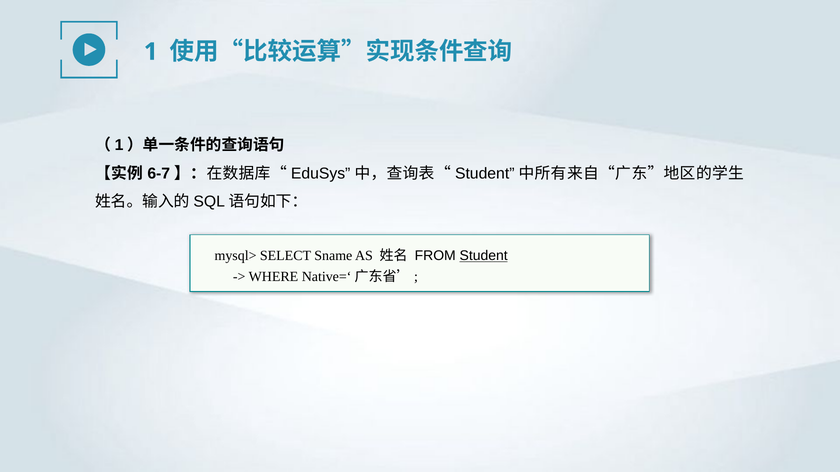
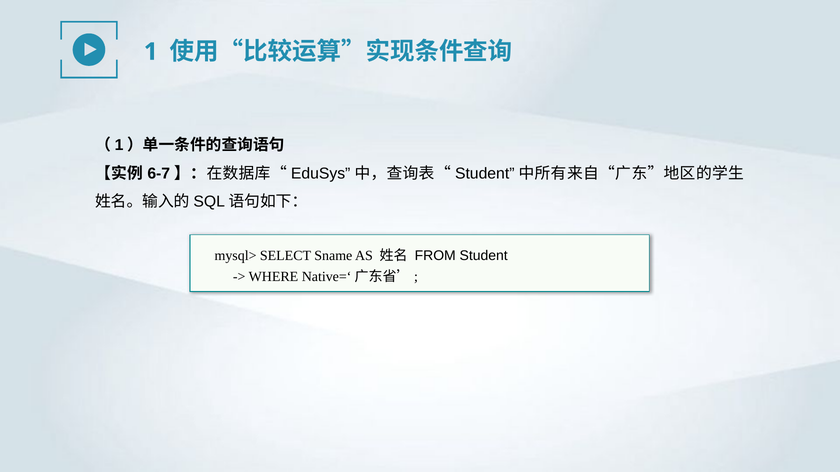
Student underline: present -> none (484, 256)
